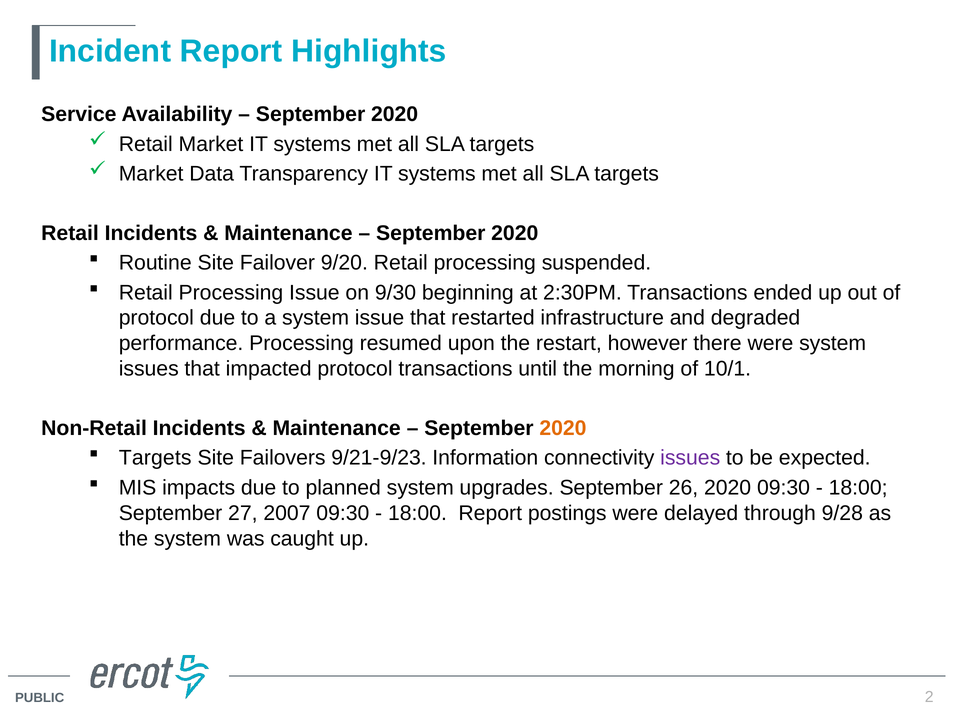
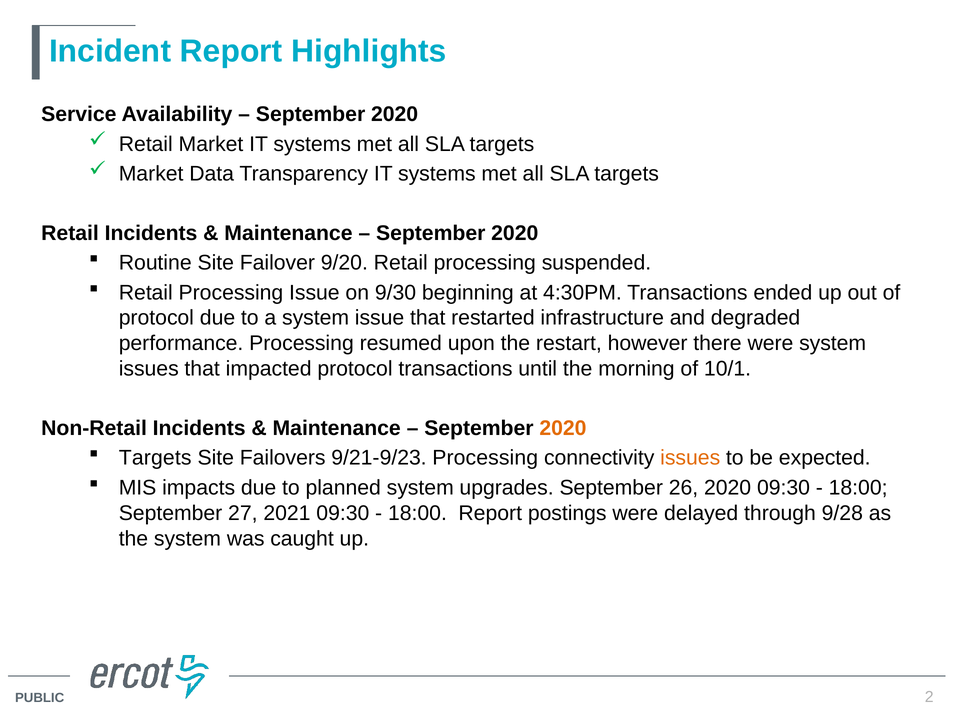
2:30PM: 2:30PM -> 4:30PM (582, 293)
9/21-9/23 Information: Information -> Processing (485, 458)
issues colour: purple -> orange (690, 458)
2007: 2007 -> 2021 (287, 513)
